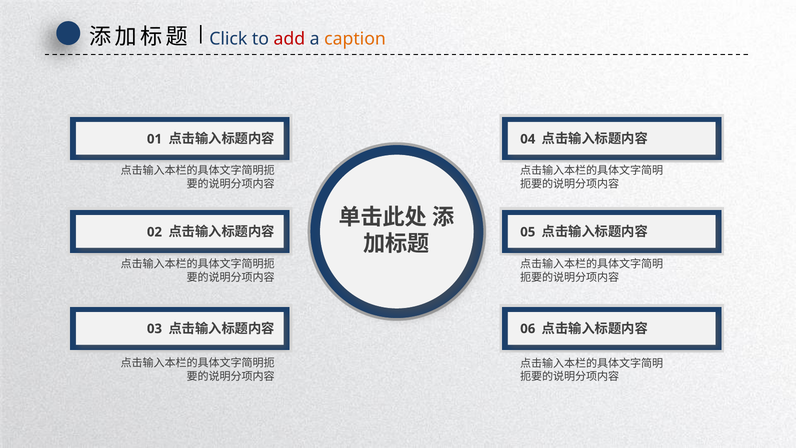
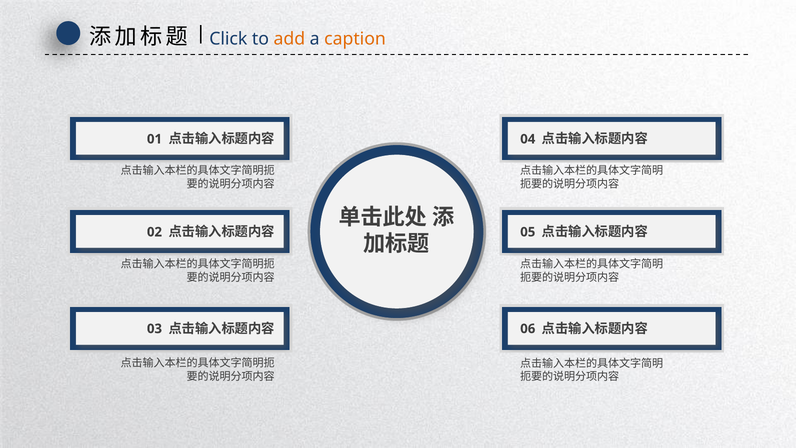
add colour: red -> orange (289, 39)
